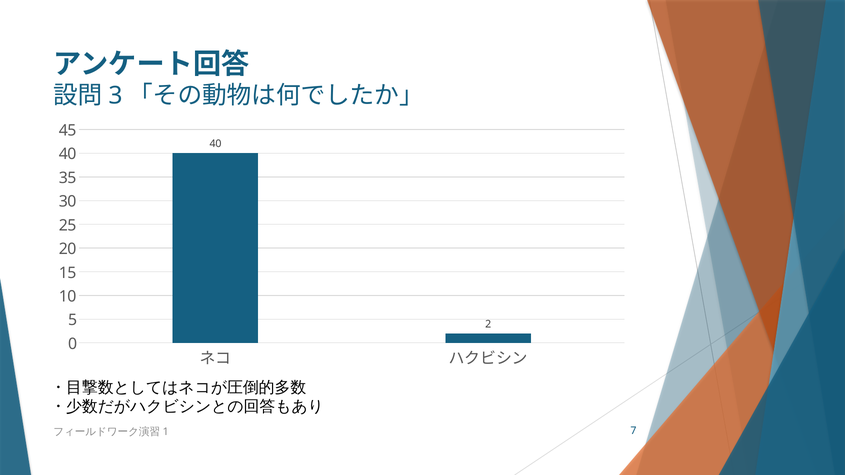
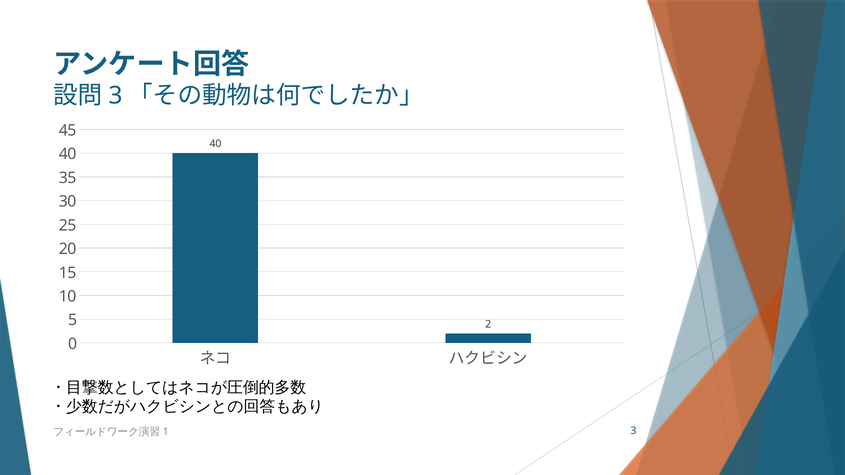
7: 7 -> 3 (633, 431)
